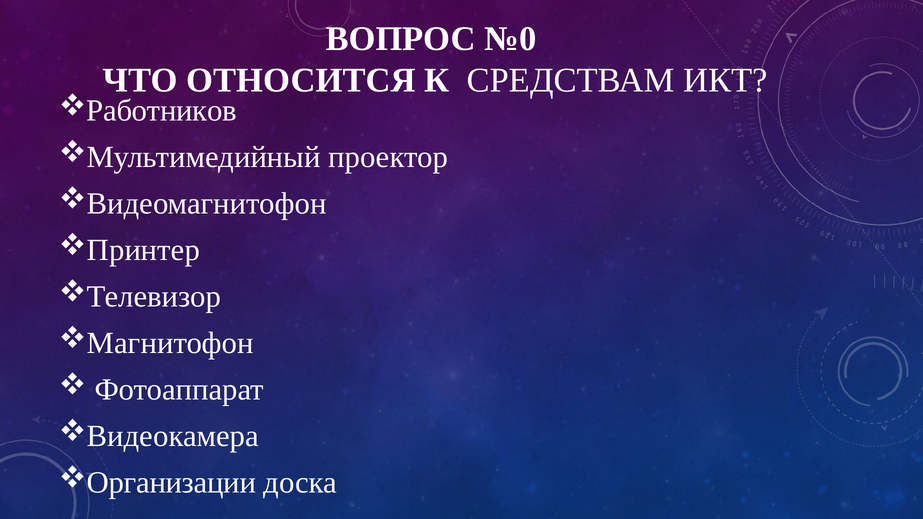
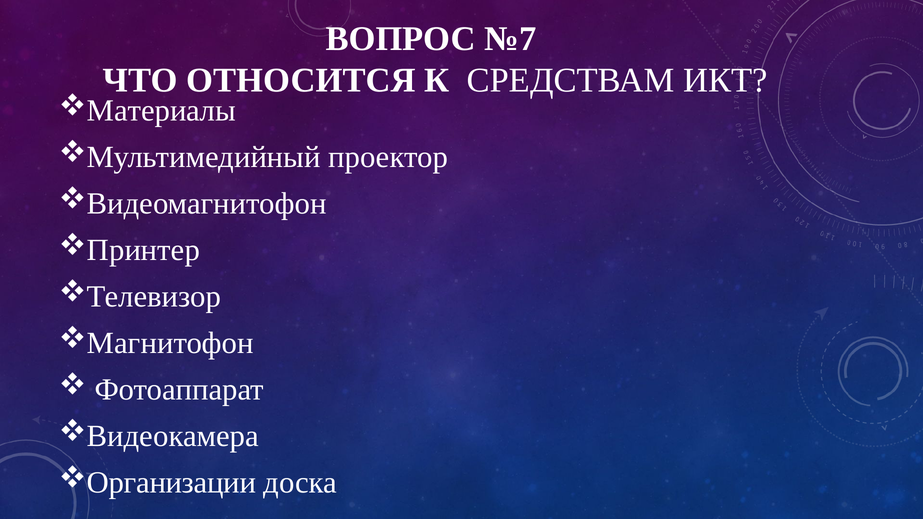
№0: №0 -> №7 (510, 39)
Работников: Работников -> Материалы (161, 110)
